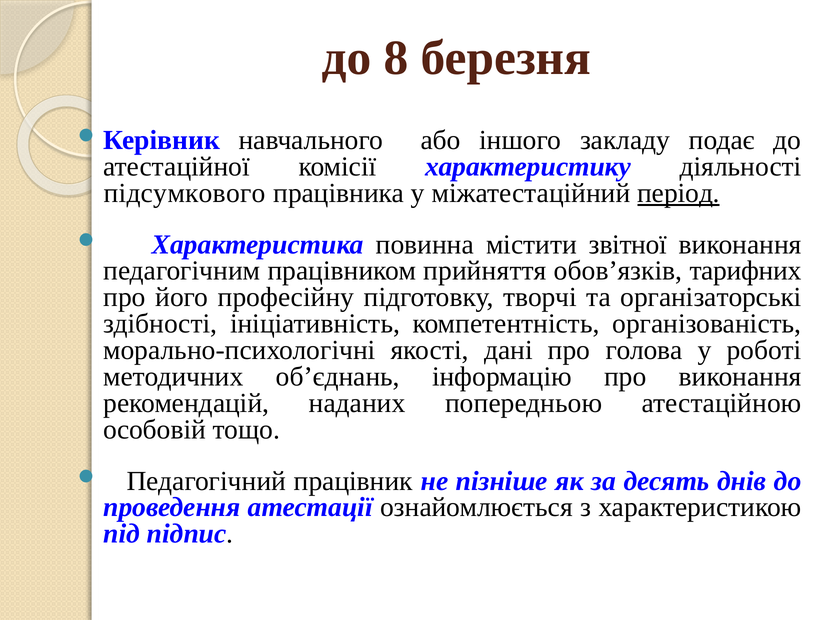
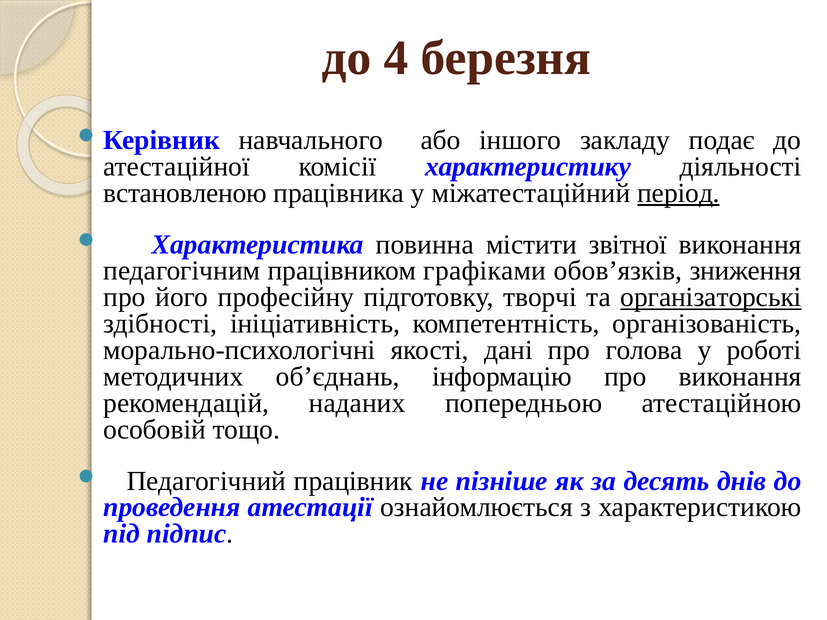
8: 8 -> 4 (396, 58)
підсумкового: підсумкового -> встановленою (185, 193)
прийняття: прийняття -> графіками (485, 271)
тарифних: тарифних -> зниження (746, 271)
організаторські underline: none -> present (711, 297)
